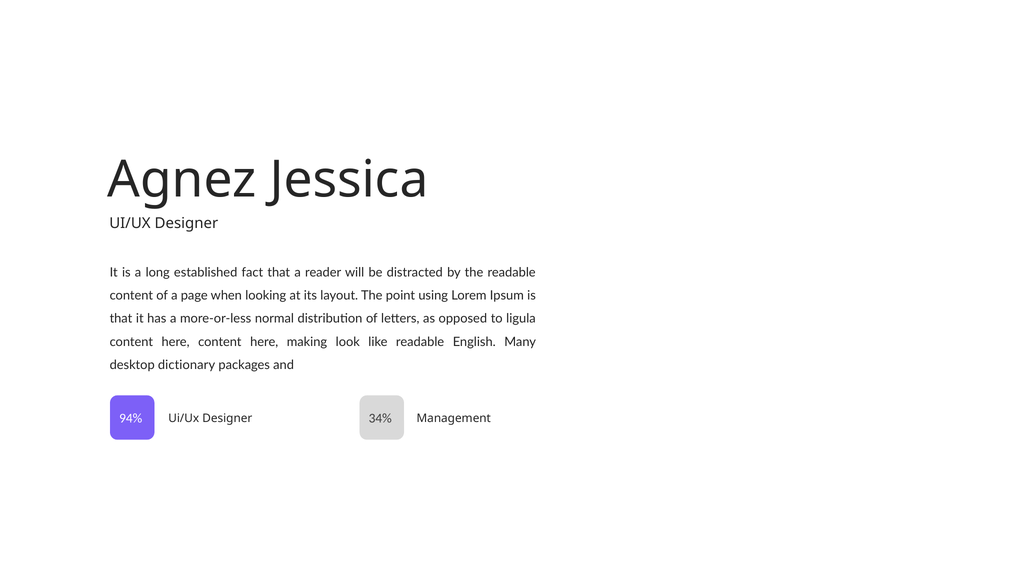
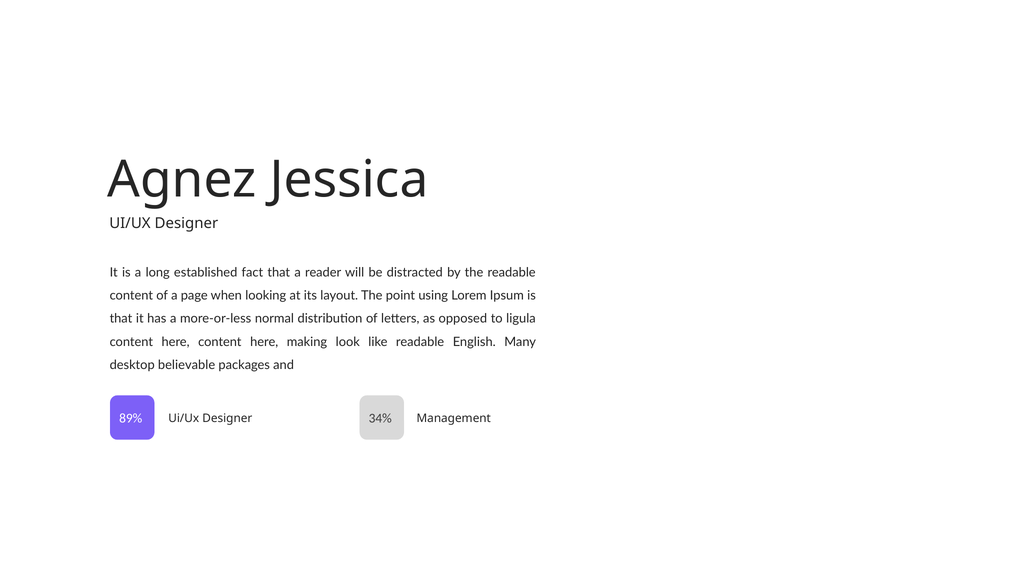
dictionary: dictionary -> believable (187, 365)
94%: 94% -> 89% (131, 419)
